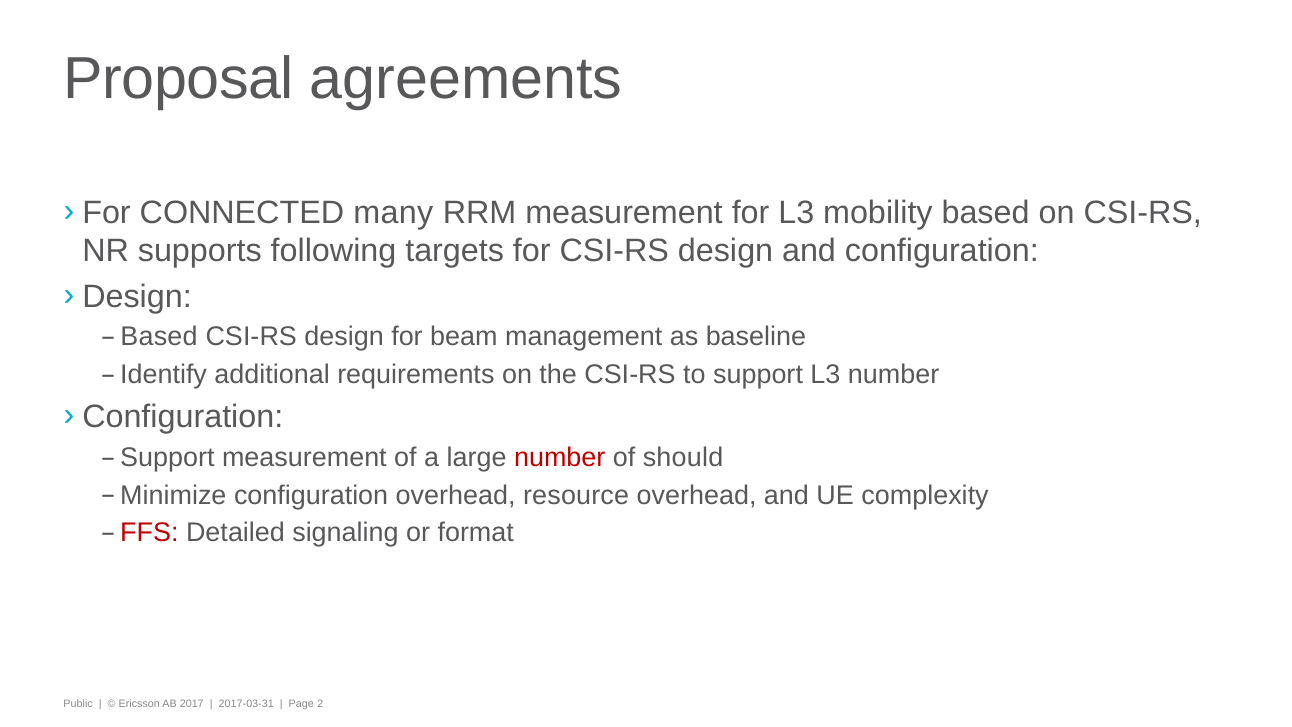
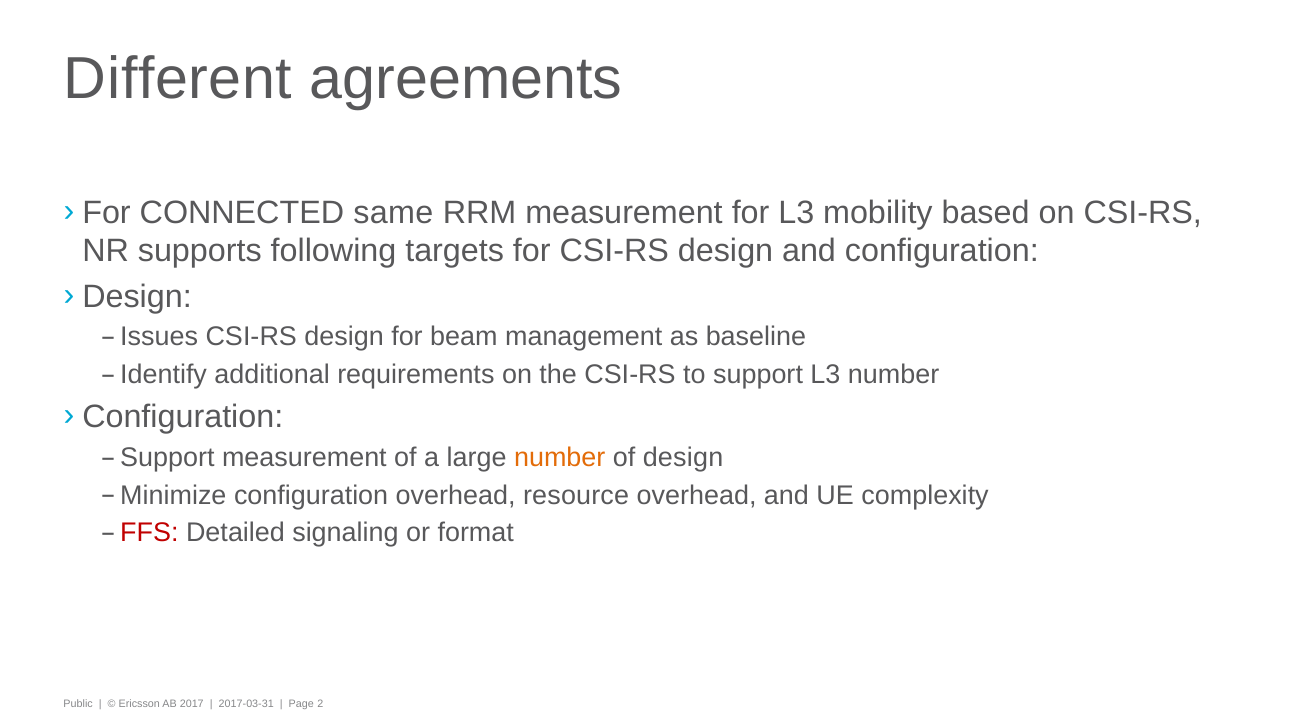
Proposal: Proposal -> Different (178, 79)
many: many -> same (393, 212)
Based: Based -> Issues (159, 337)
number colour: red -> orange (560, 457)
of should: should -> design (683, 457)
